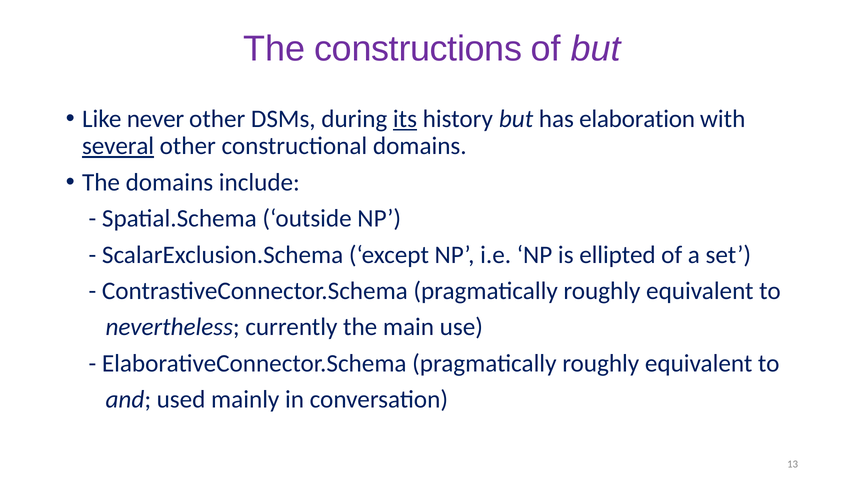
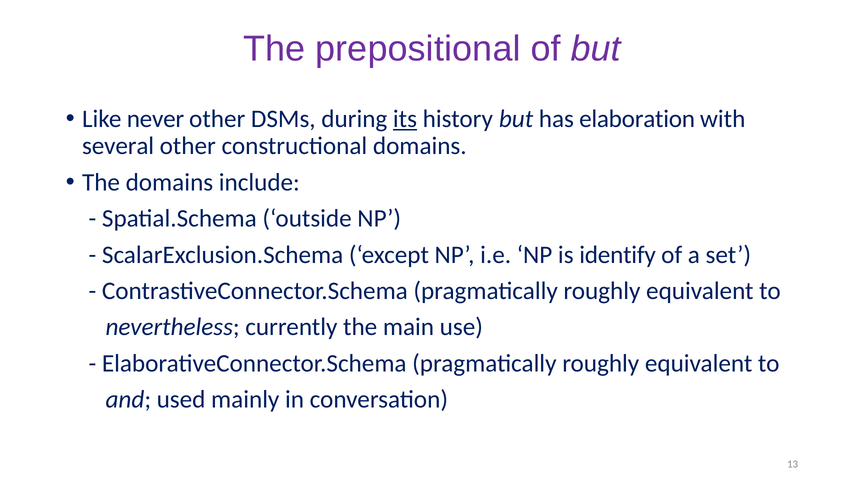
constructions: constructions -> prepositional (418, 49)
several underline: present -> none (118, 146)
ellipted: ellipted -> identify (618, 255)
